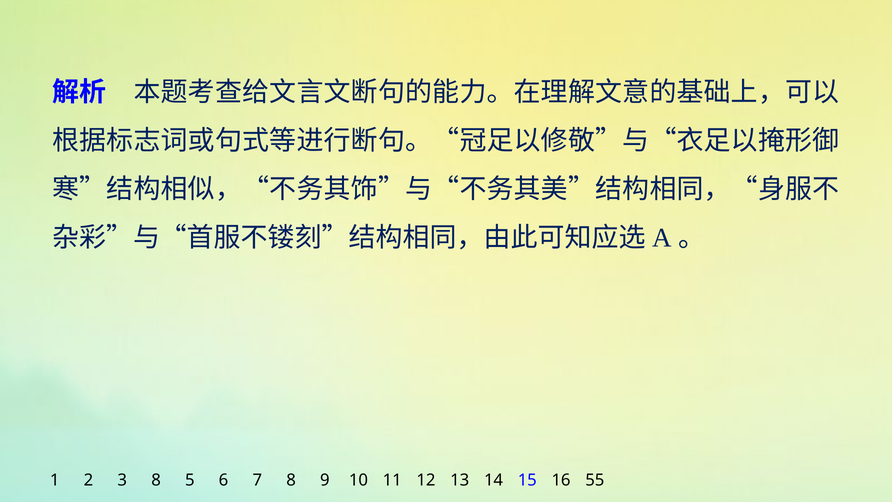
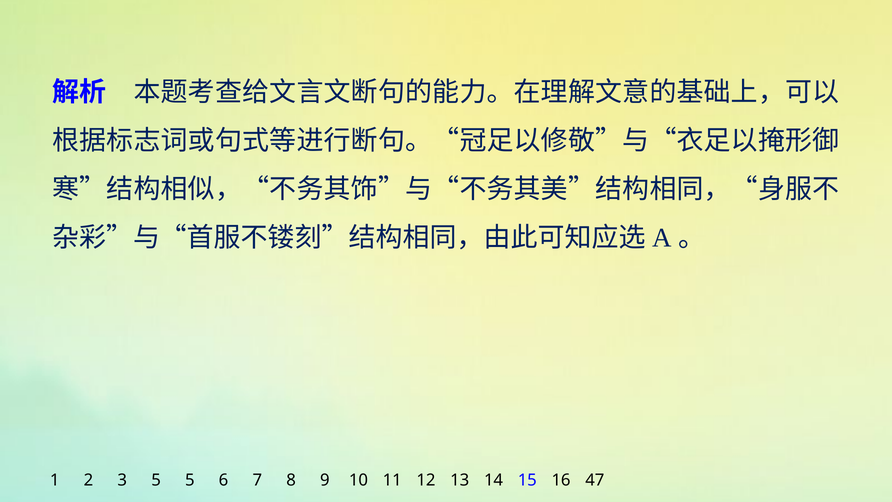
3 8: 8 -> 5 (156, 480)
55: 55 -> 47 (595, 480)
